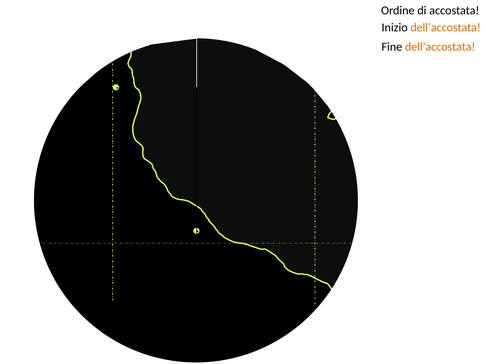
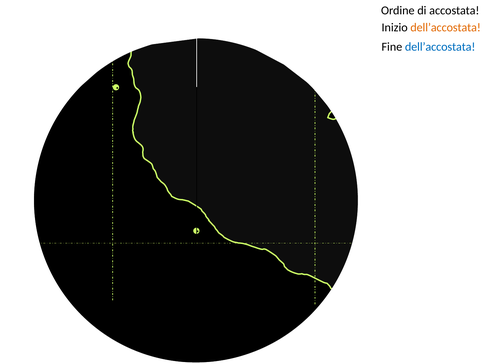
dell’accostata colour: orange -> blue (440, 47)
